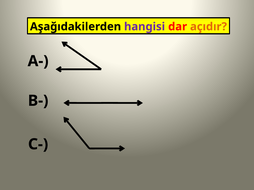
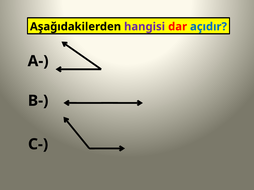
açıdır colour: orange -> blue (208, 27)
